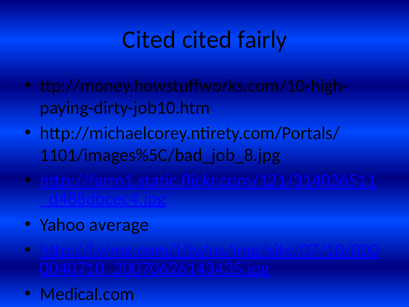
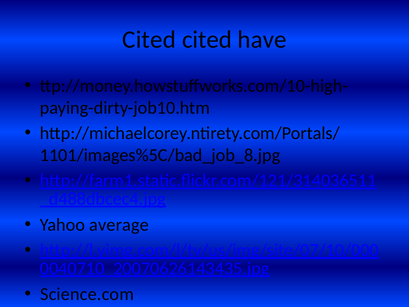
fairly: fairly -> have (262, 40)
Medical.com: Medical.com -> Science.com (87, 294)
